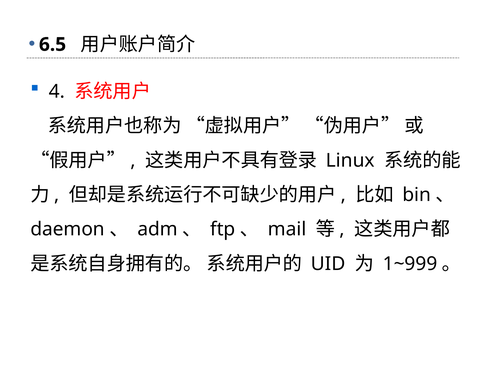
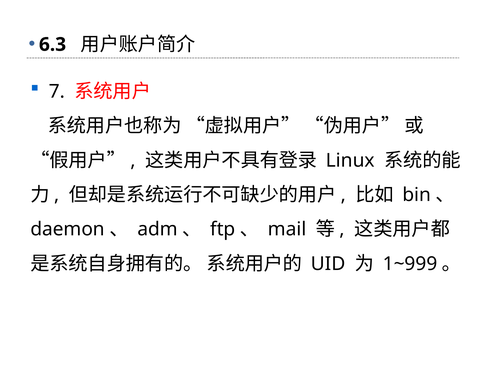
6.5: 6.5 -> 6.3 (53, 45)
4: 4 -> 7 (57, 92)
